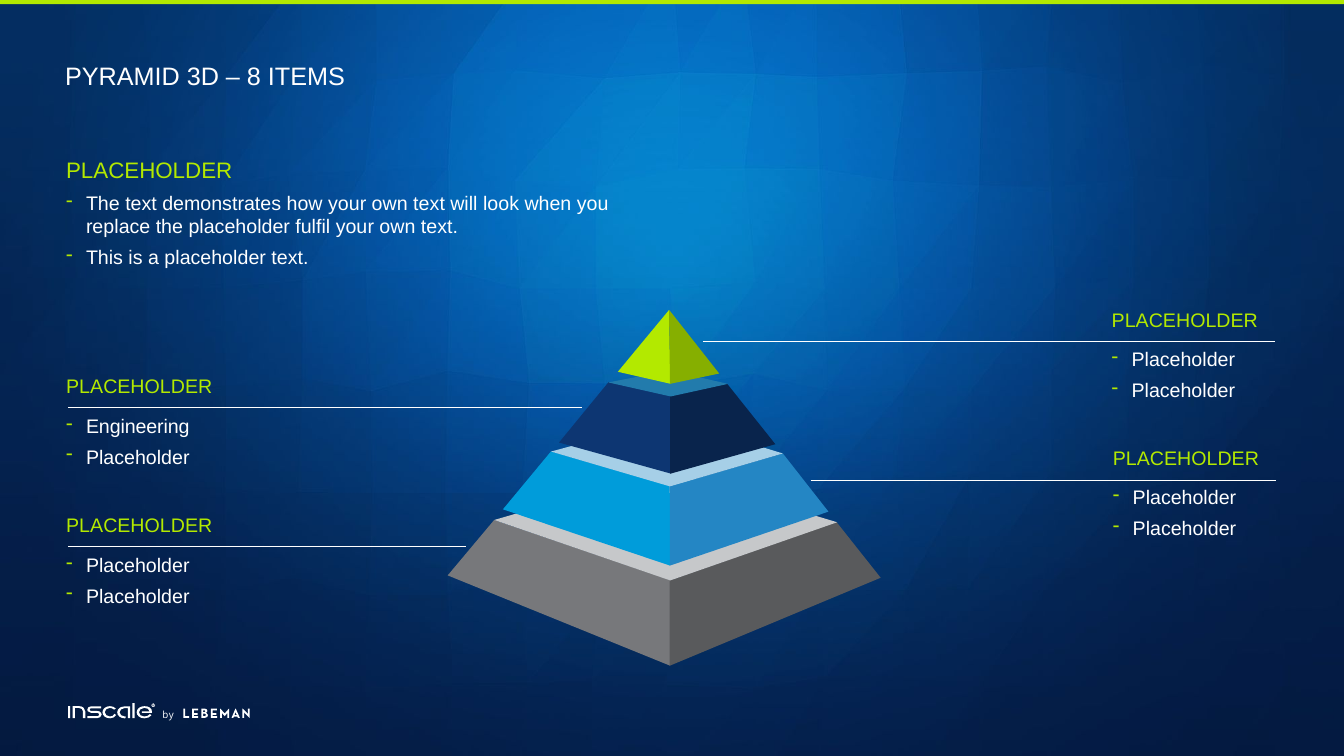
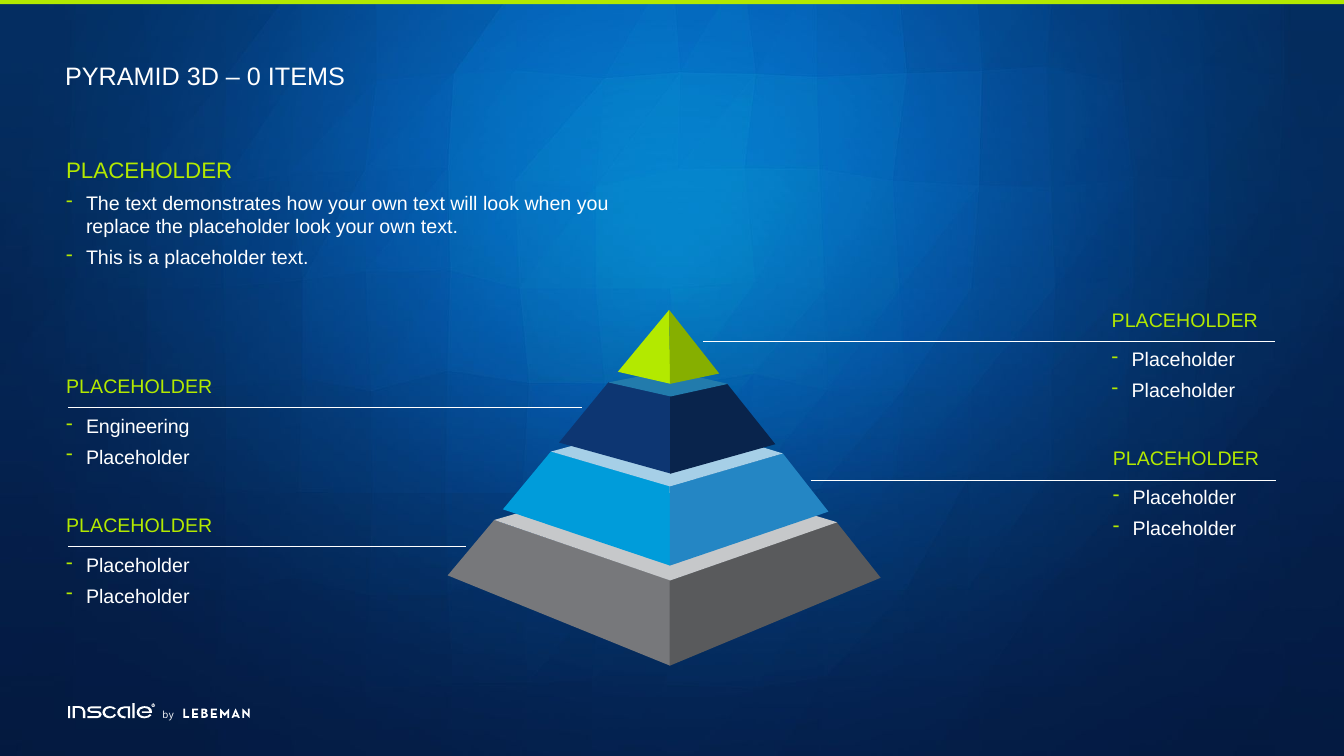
8: 8 -> 0 (254, 77)
placeholder fulfil: fulfil -> look (313, 228)
